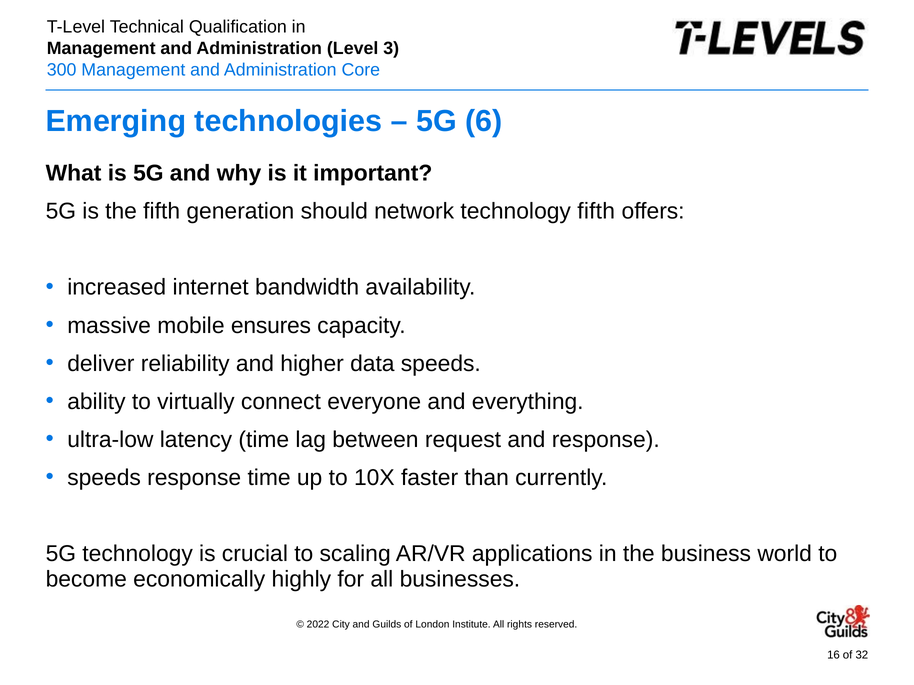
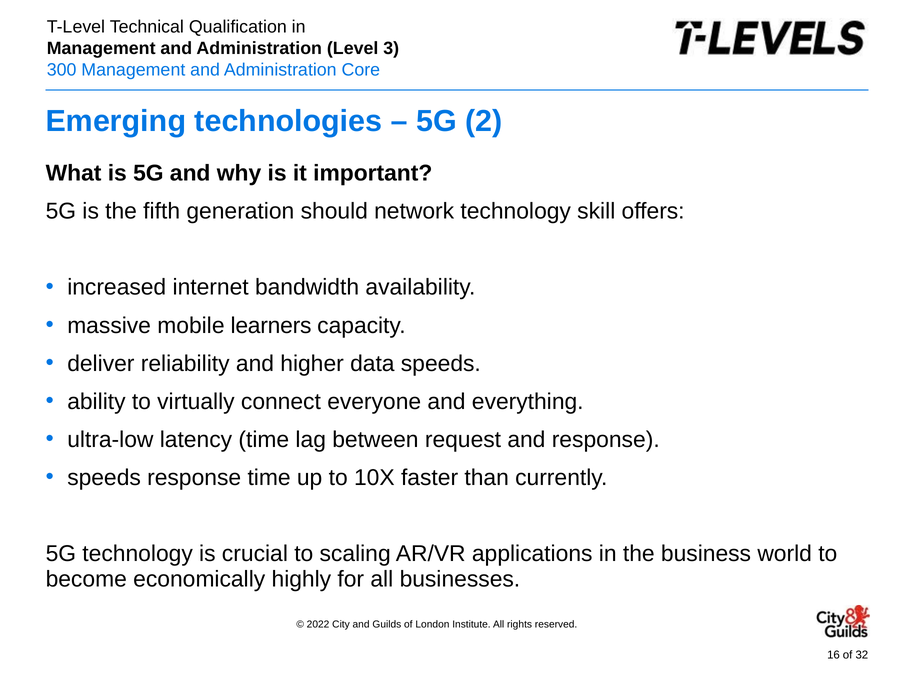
6: 6 -> 2 (484, 121)
technology fifth: fifth -> skill (596, 211)
ensures: ensures -> learners (271, 326)
